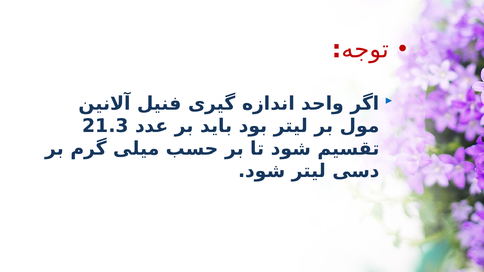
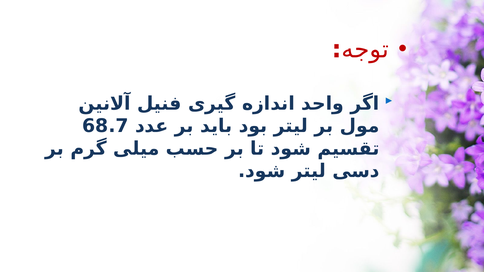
21.3: 21.3 -> 68.7 (105, 126)
